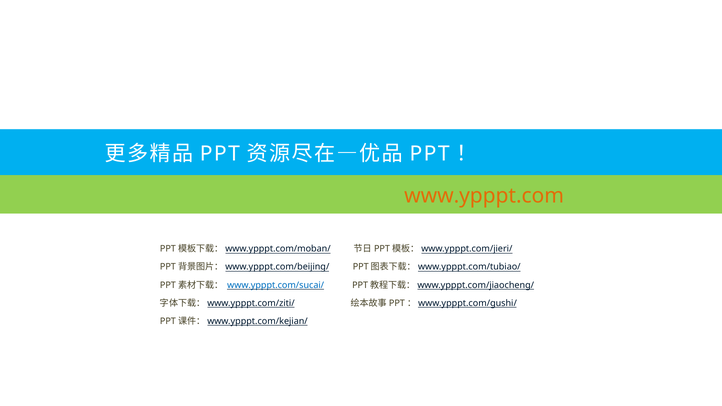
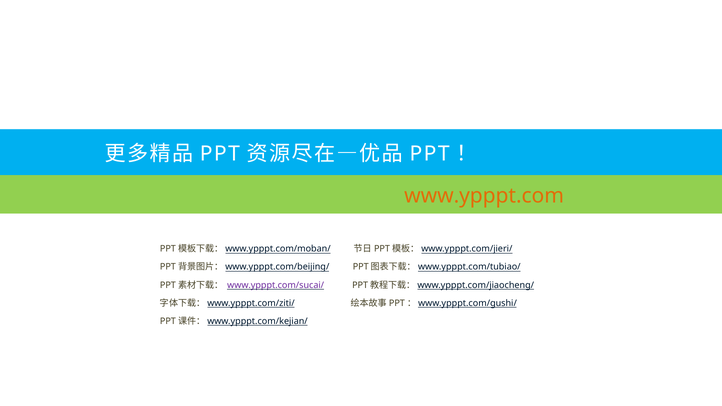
www.ypppt.com/sucai/ colour: blue -> purple (276, 285)
